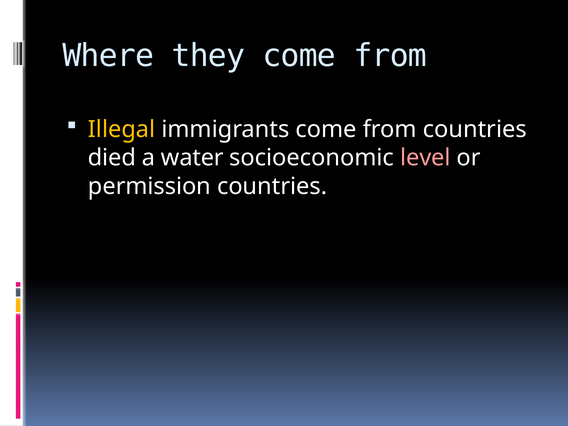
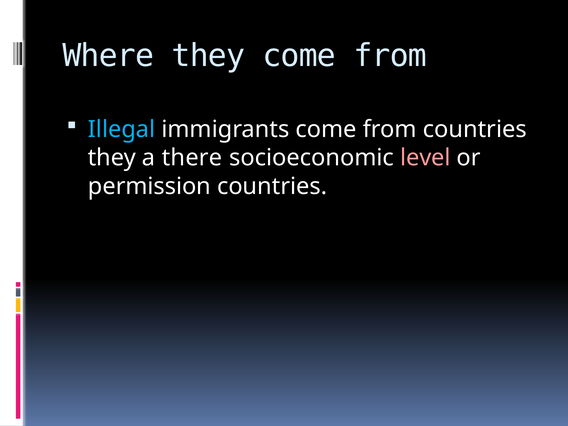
Illegal colour: yellow -> light blue (122, 129)
died: died -> they (112, 158)
water: water -> there (192, 158)
